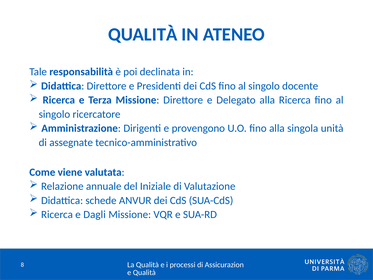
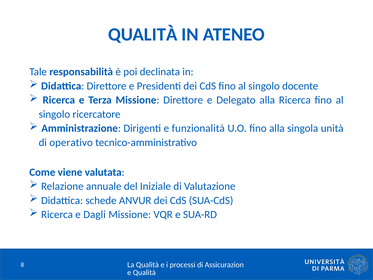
provengono: provengono -> funzionalità (198, 128)
assegnate: assegnate -> operativo (71, 142)
